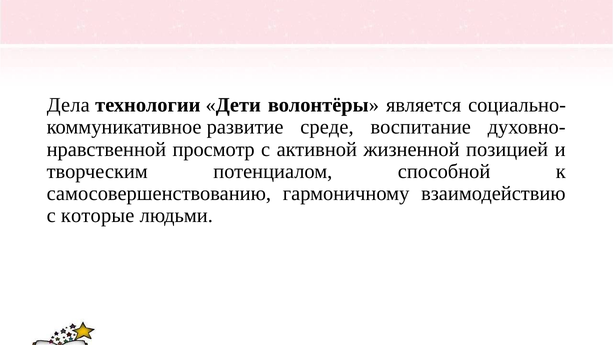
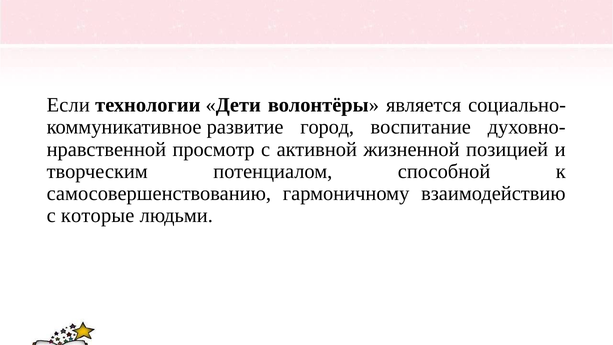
Дела: Дела -> Если (68, 105)
среде: среде -> город (327, 127)
